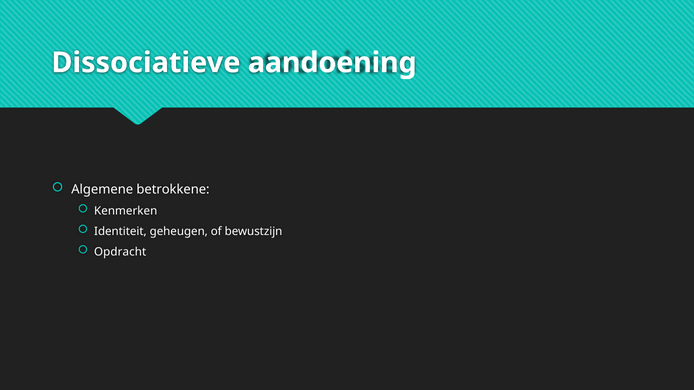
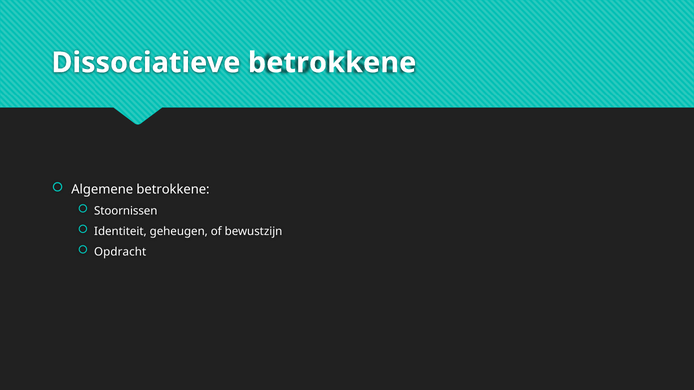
Dissociatieve aandoening: aandoening -> betrokkene (332, 63)
Kenmerken: Kenmerken -> Stoornissen (126, 211)
